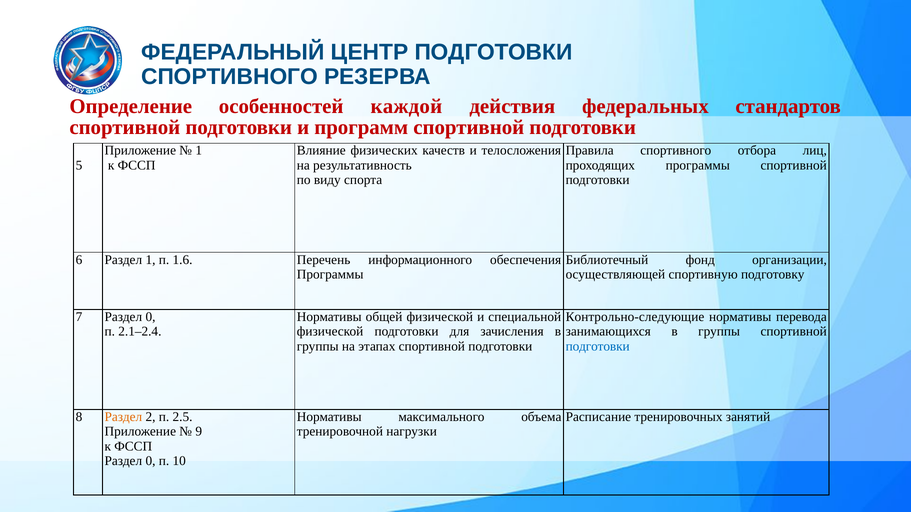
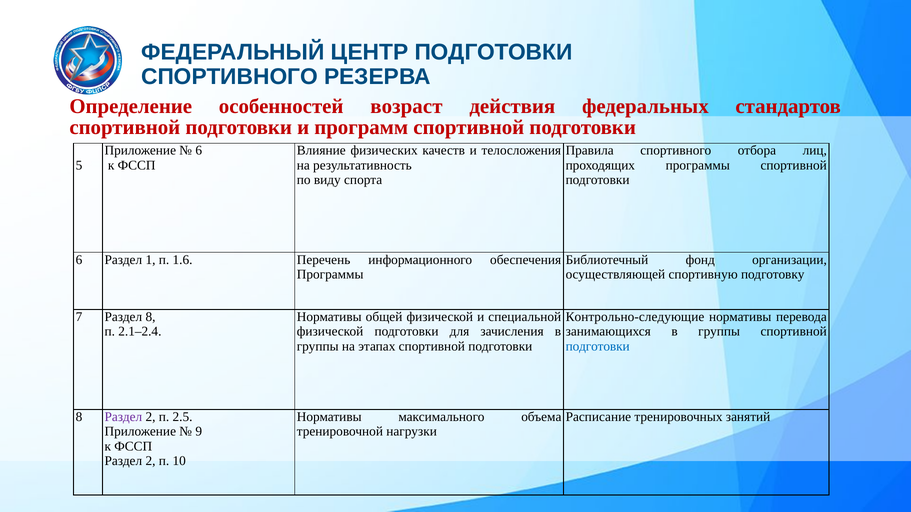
каждой: каждой -> возраст (406, 107)
1: 1 -> 6 (199, 151)
7 Раздел 0: 0 -> 8 (151, 317)
Раздел colour: orange -> purple (123, 417)
0: 0 -> 2 (151, 461)
